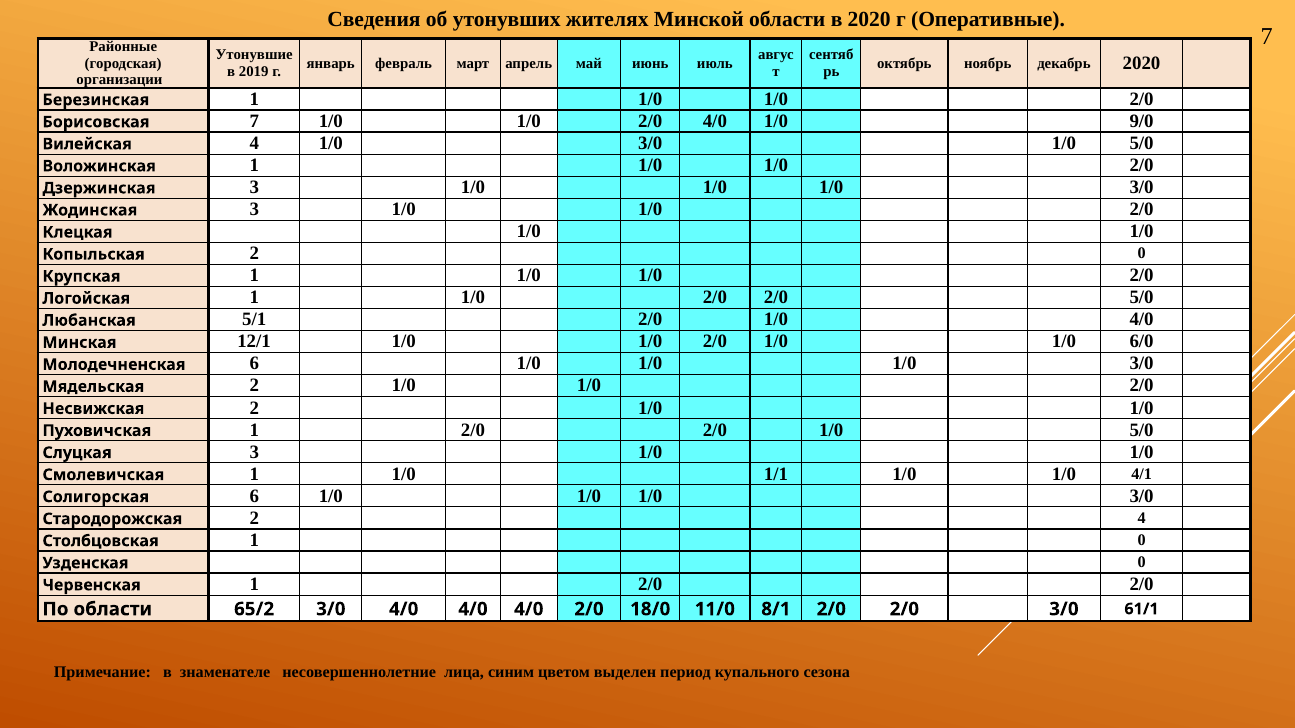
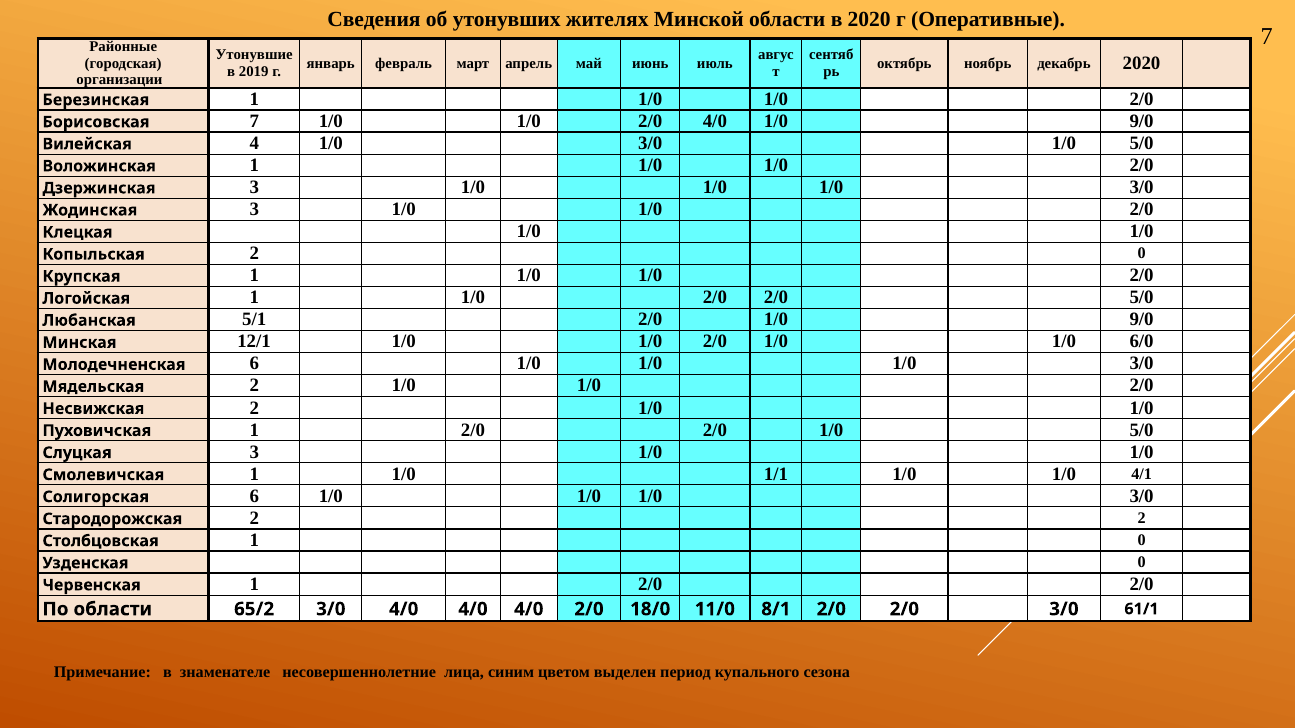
2/0 1/0 4/0: 4/0 -> 9/0 (1142, 320)
2 4: 4 -> 2 (1142, 518)
